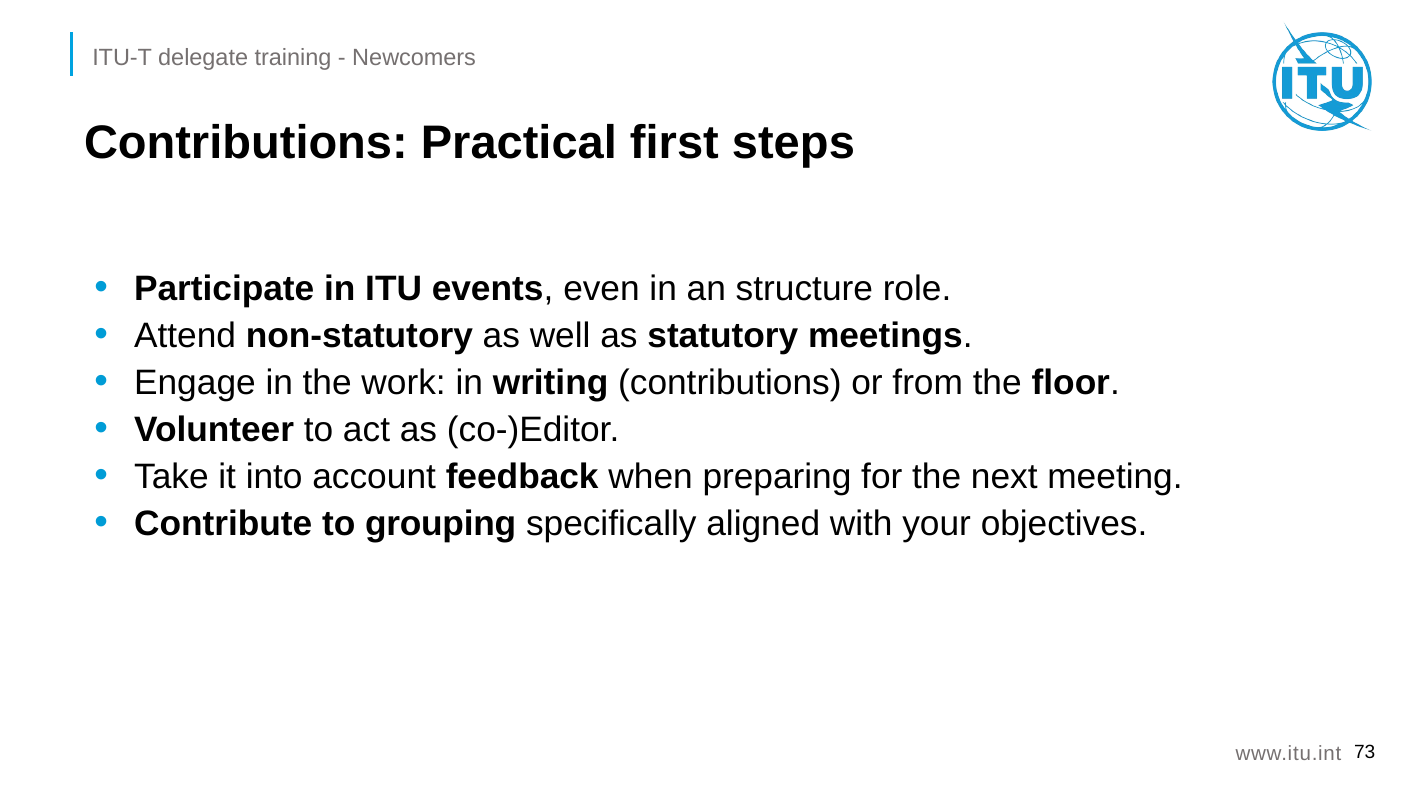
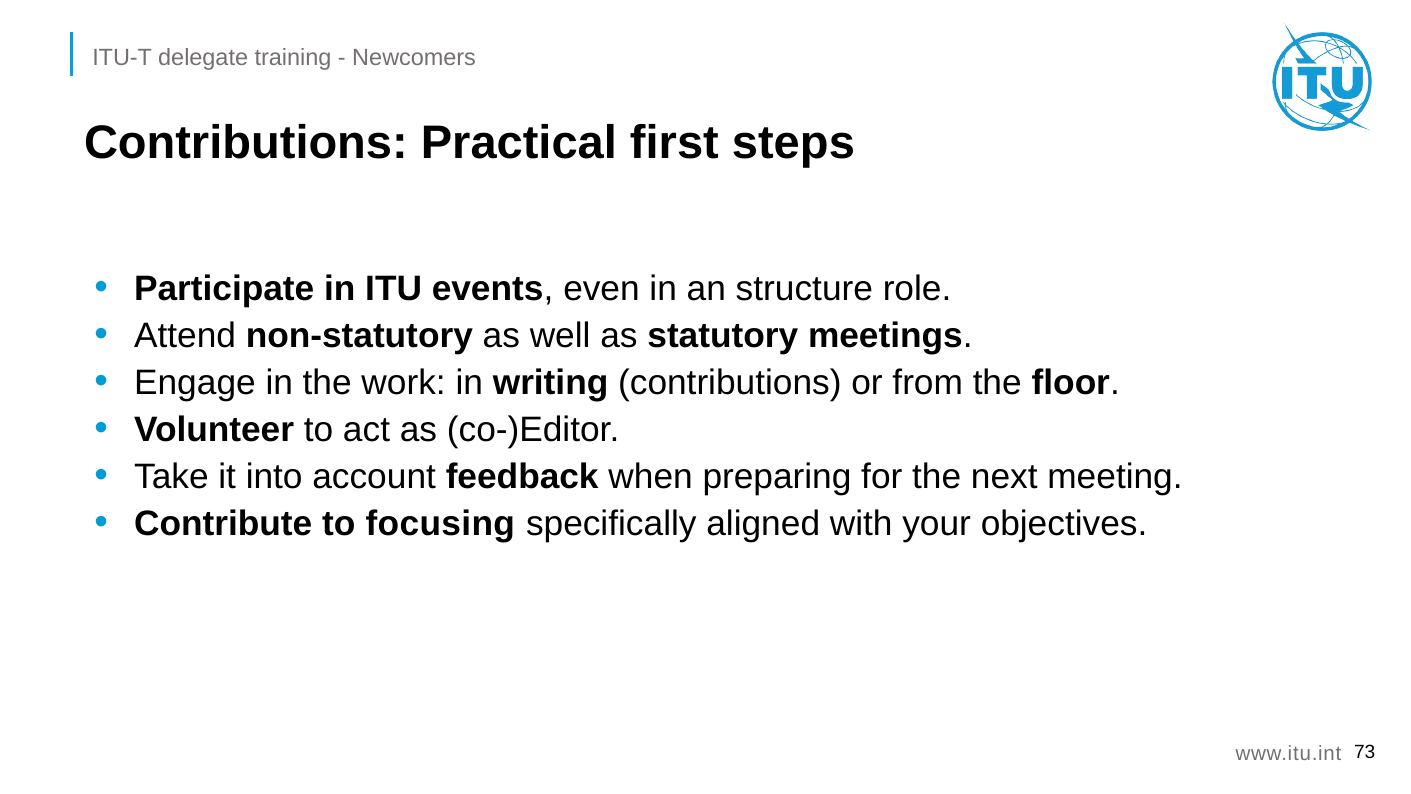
grouping: grouping -> focusing (440, 524)
